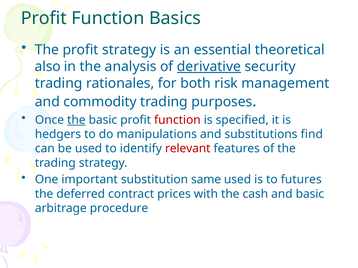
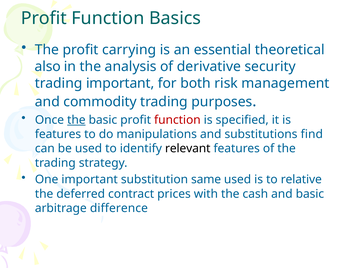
profit strategy: strategy -> carrying (129, 50)
derivative underline: present -> none (209, 67)
trading rationales: rationales -> important (120, 83)
hedgers: hedgers -> features (58, 135)
relevant colour: red -> black (188, 149)
futures: futures -> relative (301, 180)
procedure: procedure -> difference (119, 209)
